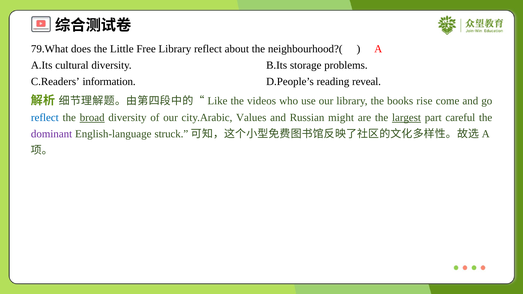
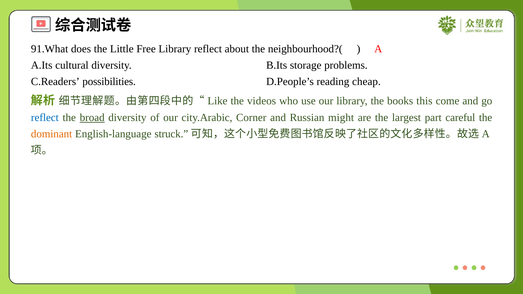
79.What: 79.What -> 91.What (50, 49)
information: information -> possibilities (109, 82)
reveal: reveal -> cheap (366, 82)
rise: rise -> this (424, 101)
Values: Values -> Corner (251, 118)
largest underline: present -> none (407, 118)
dominant colour: purple -> orange (52, 134)
